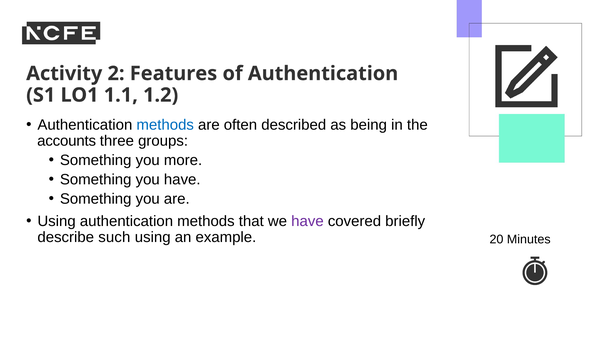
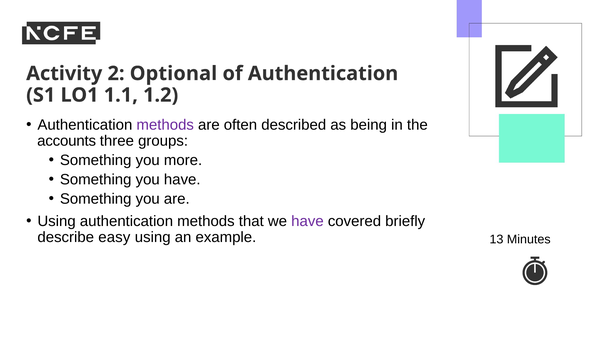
Features: Features -> Optional (173, 73)
methods colour: blue -> purple (165, 125)
such: such -> easy (114, 237)
20: 20 -> 13 (496, 239)
